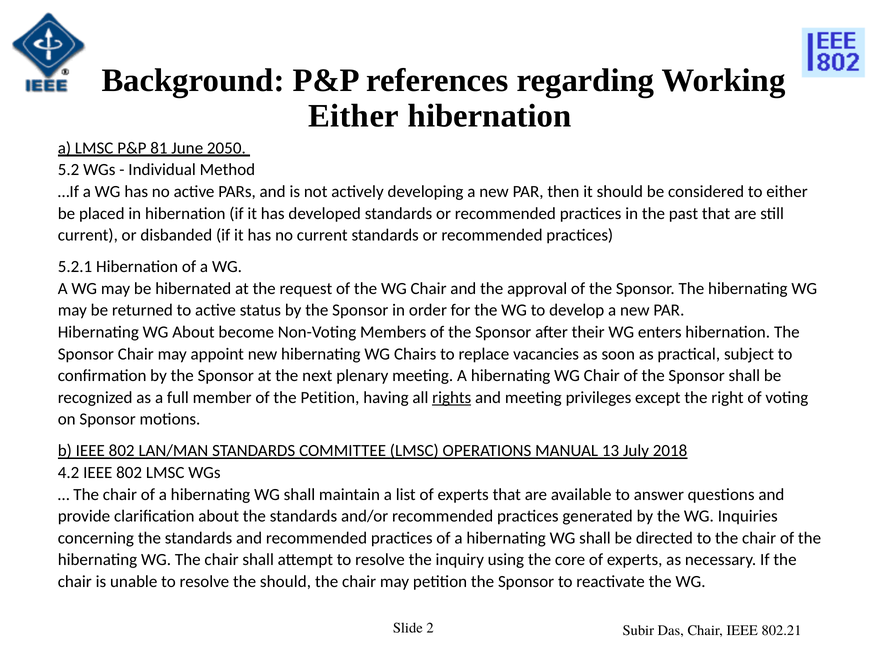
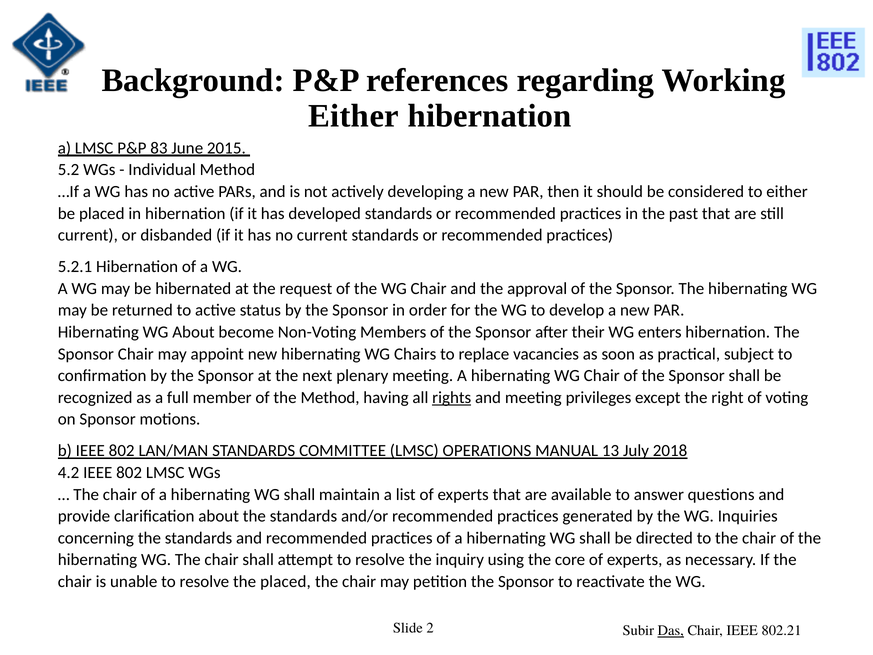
81: 81 -> 83 (159, 148)
2050: 2050 -> 2015 (226, 148)
the Petition: Petition -> Method (330, 397)
the should: should -> placed (285, 581)
Das underline: none -> present (671, 630)
